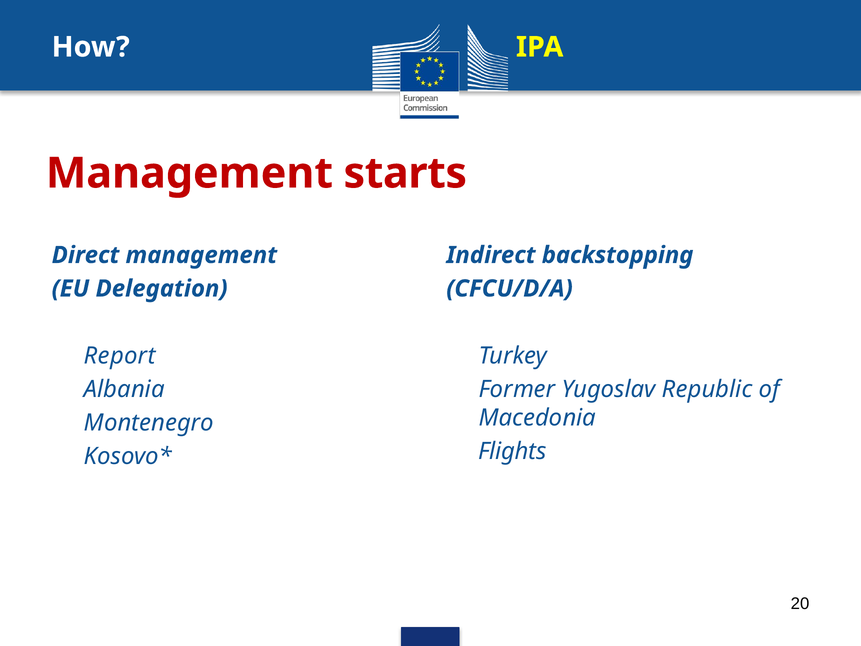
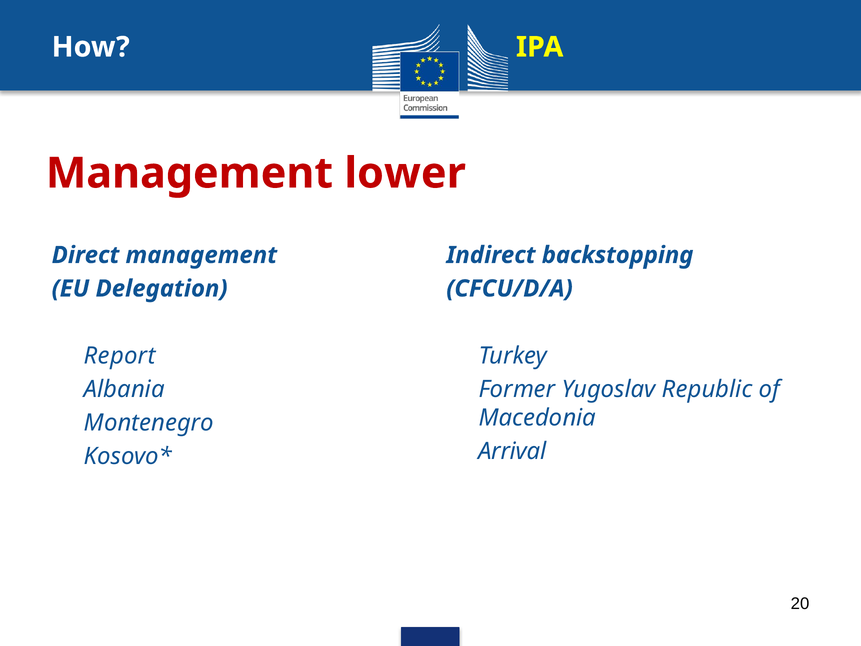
starts: starts -> lower (405, 173)
Flights: Flights -> Arrival (512, 451)
